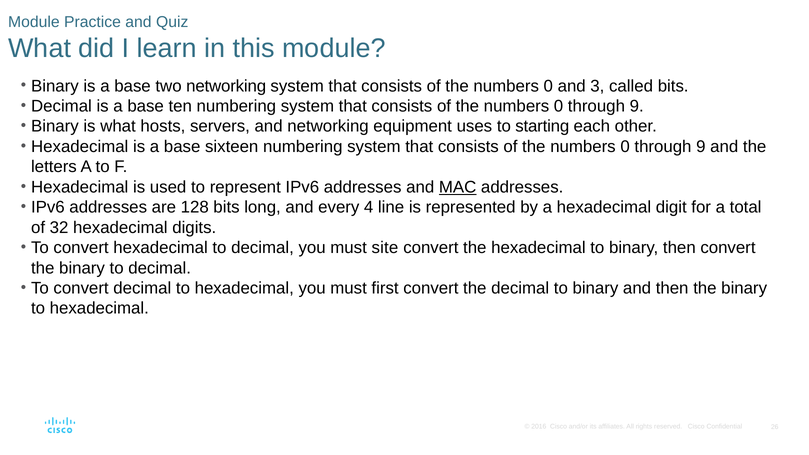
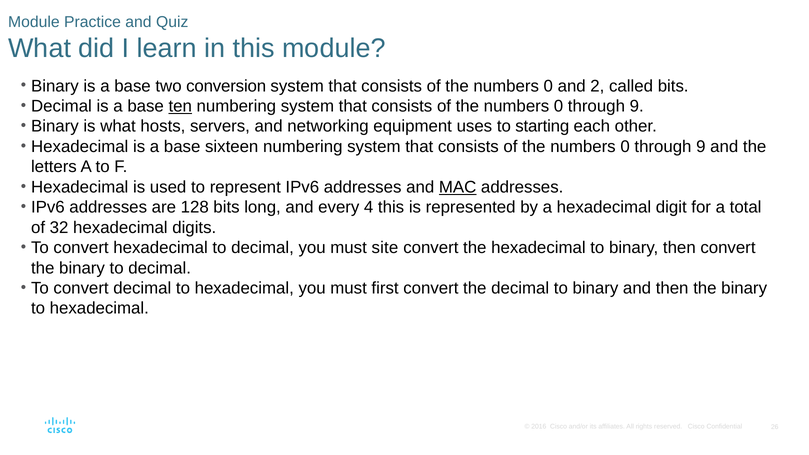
two networking: networking -> conversion (226, 86)
3: 3 -> 2 (597, 86)
ten underline: none -> present (180, 106)
4 line: line -> this (391, 207)
